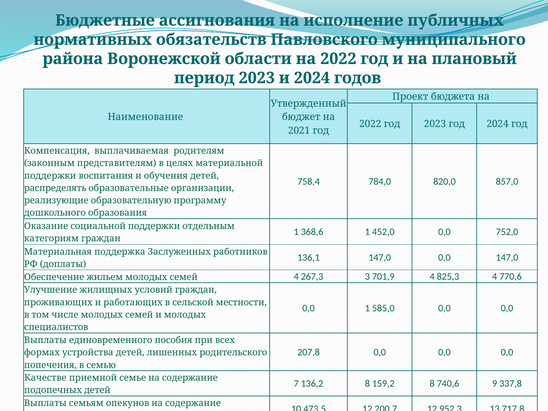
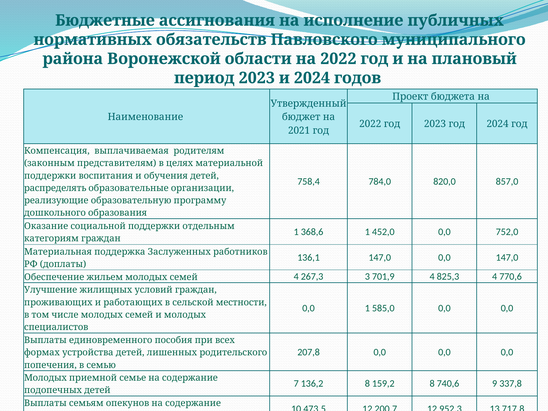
Качестве: Качестве -> Молодых (45, 378)
